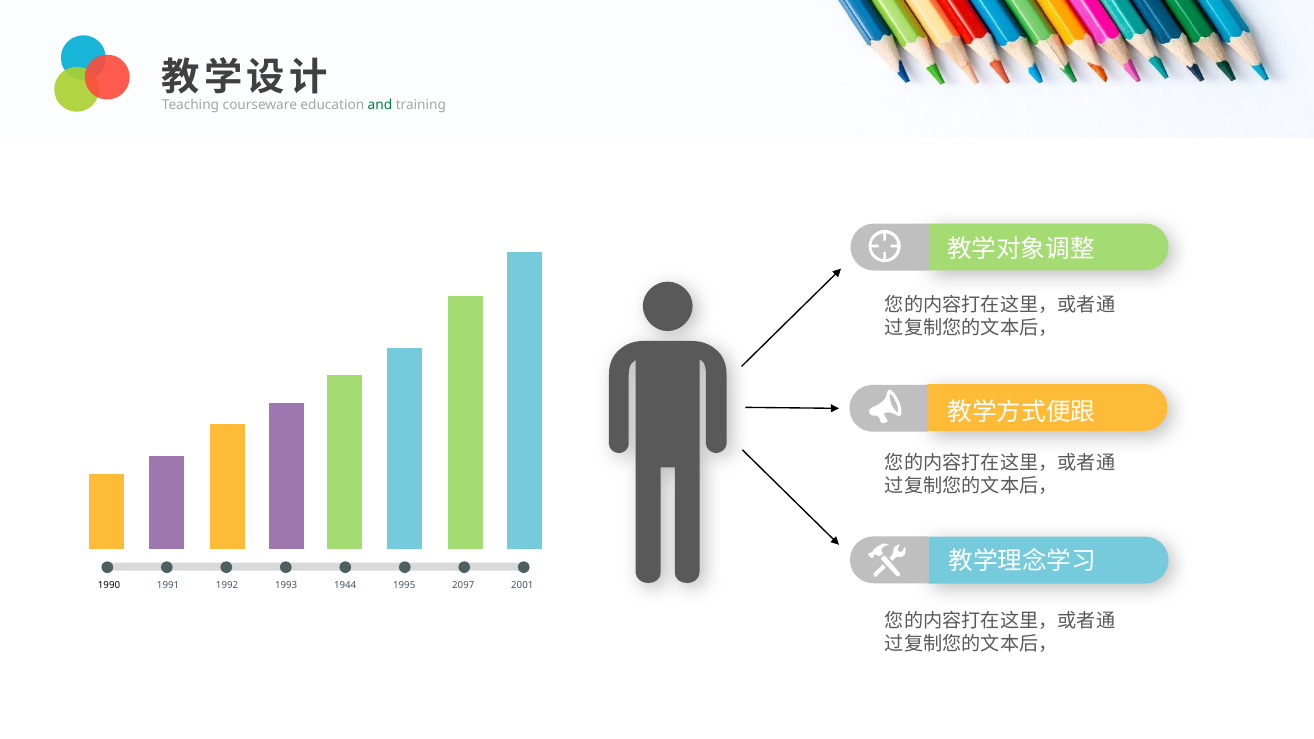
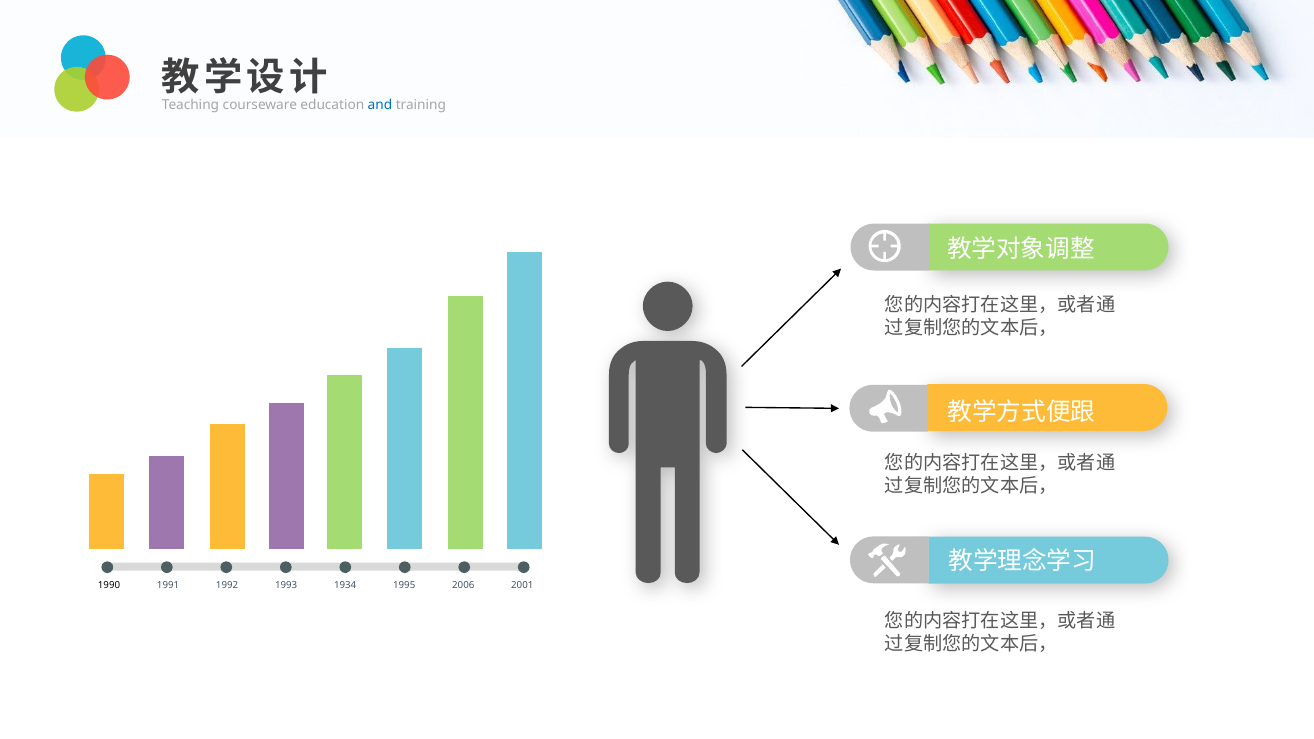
and colour: green -> blue (380, 105)
1944: 1944 -> 1934 (345, 585)
2097: 2097 -> 2006 (463, 585)
